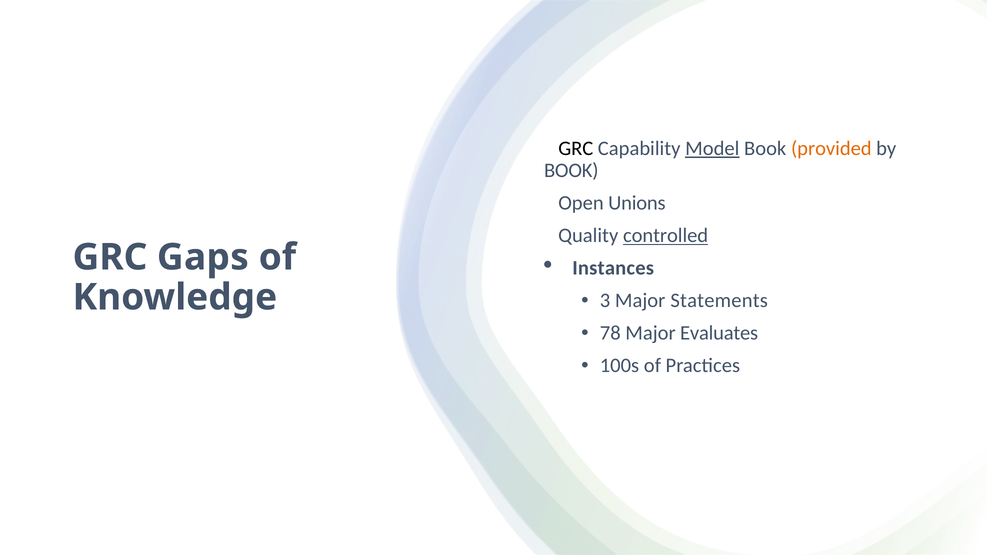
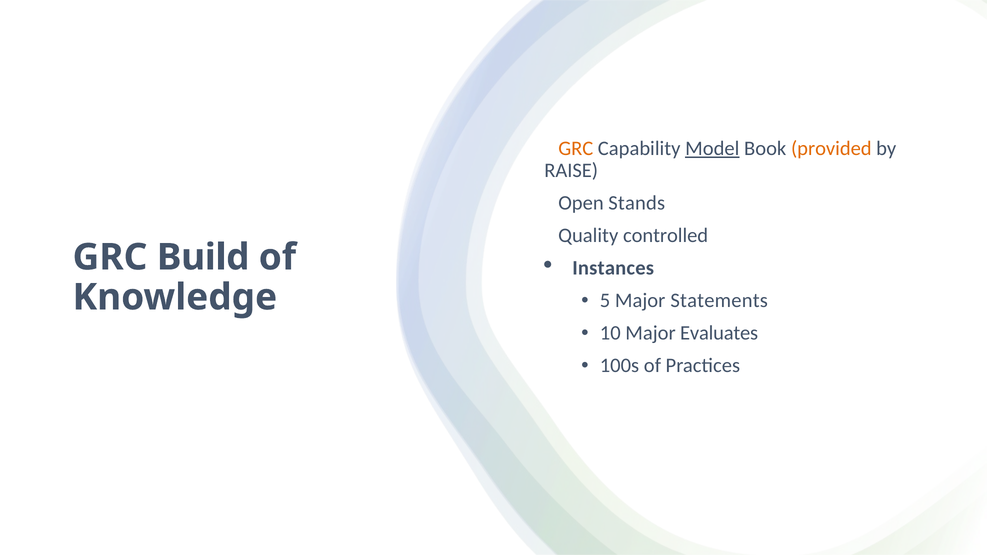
GRC colour: black -> orange (576, 148)
BOOK: BOOK -> RAISE (571, 171)
Unions: Unions -> Stands (637, 203)
controlled underline: present -> none (666, 236)
Gaps: Gaps -> Build (203, 257)
3: 3 -> 5 (605, 301)
78: 78 -> 10 (610, 333)
